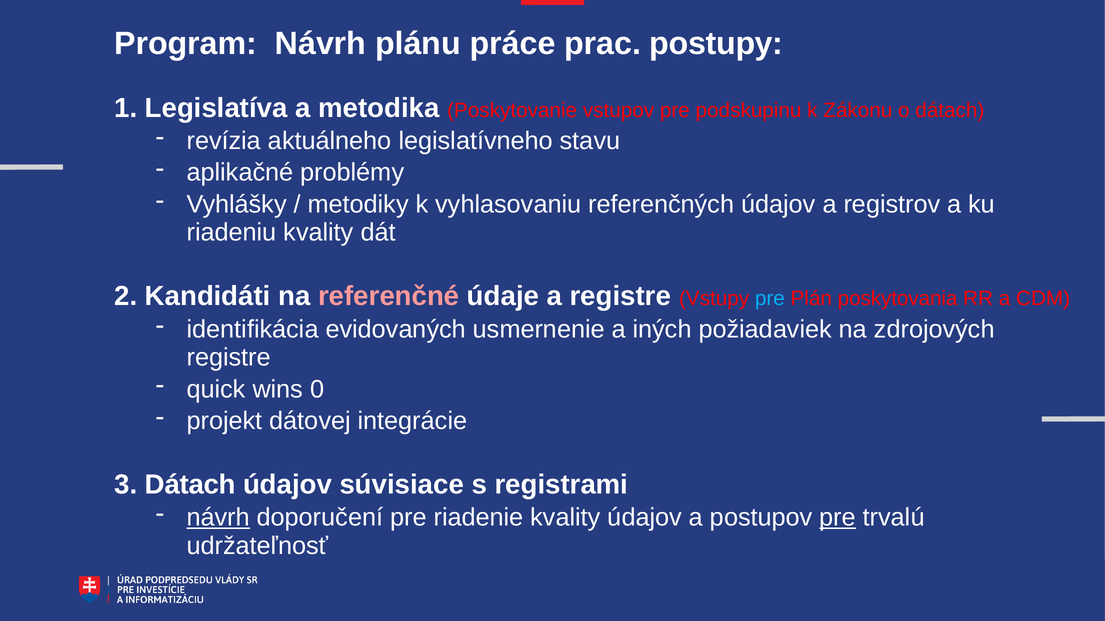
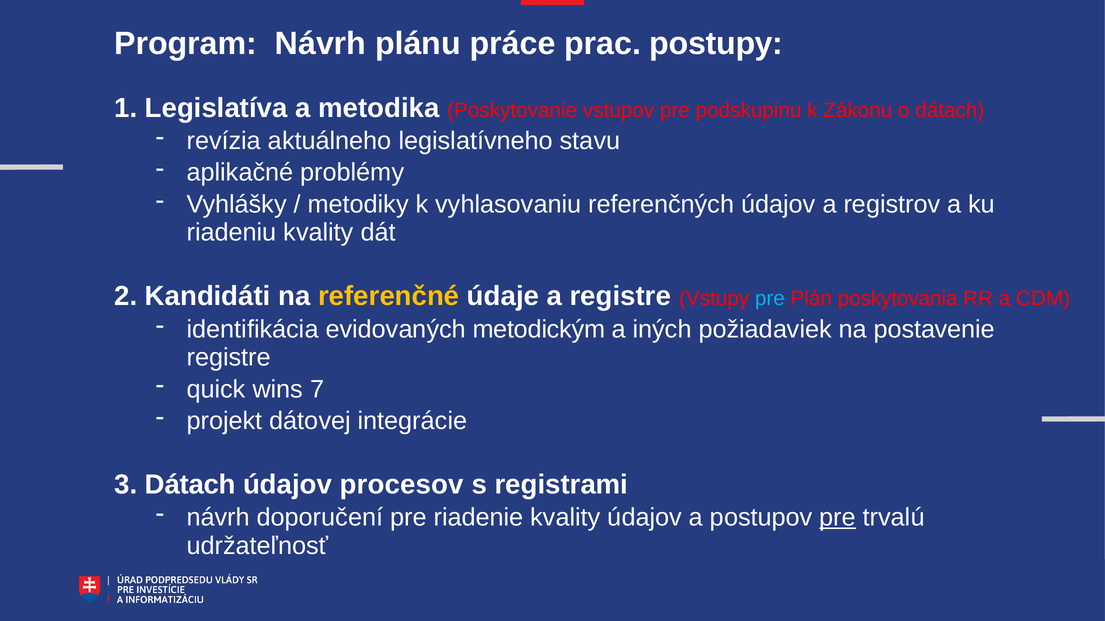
referenčné colour: pink -> yellow (389, 297)
usmernenie: usmernenie -> metodickým (539, 329)
zdrojových: zdrojových -> postavenie (934, 329)
0: 0 -> 7 (317, 389)
súvisiace: súvisiace -> procesov (402, 485)
návrh underline: present -> none (218, 518)
